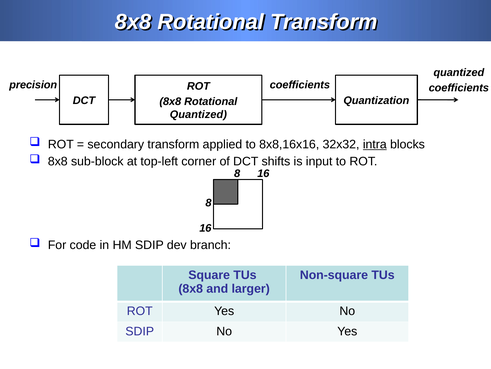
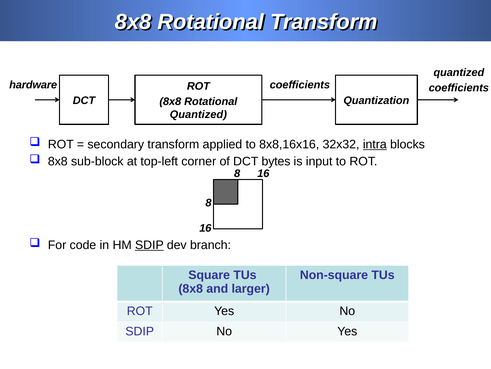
precision: precision -> hardware (33, 85)
shifts: shifts -> bytes (276, 161)
SDIP underline: none -> present (149, 245)
